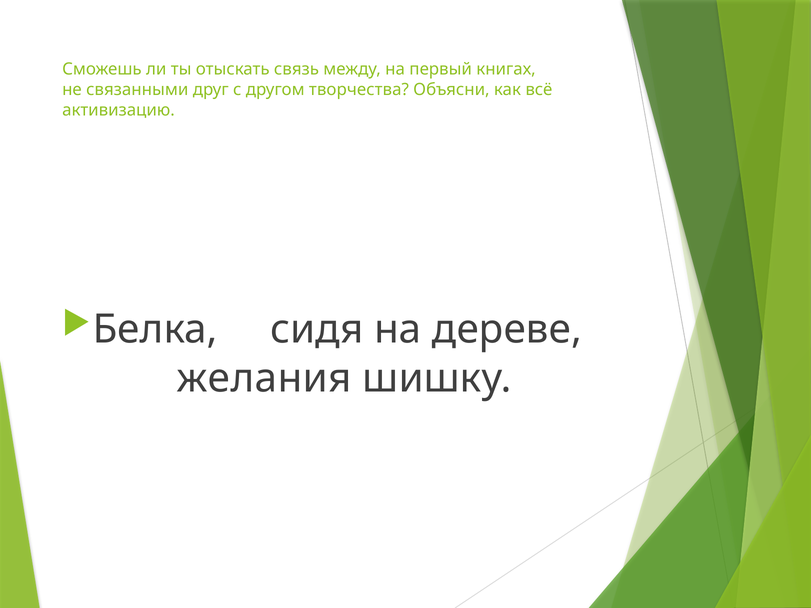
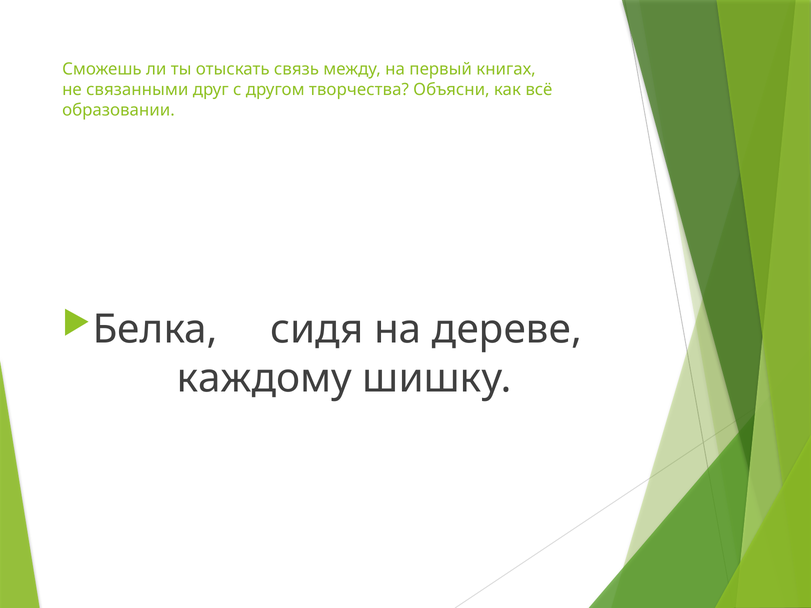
активизацию: активизацию -> образовании (118, 110)
желания: желания -> каждому (264, 378)
